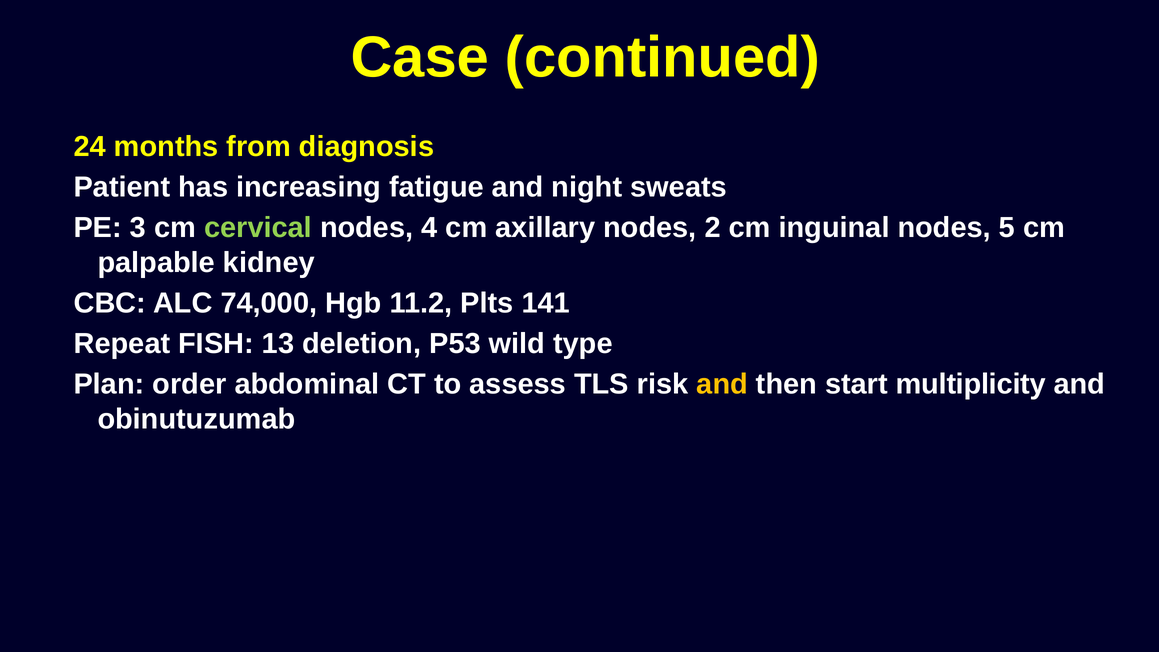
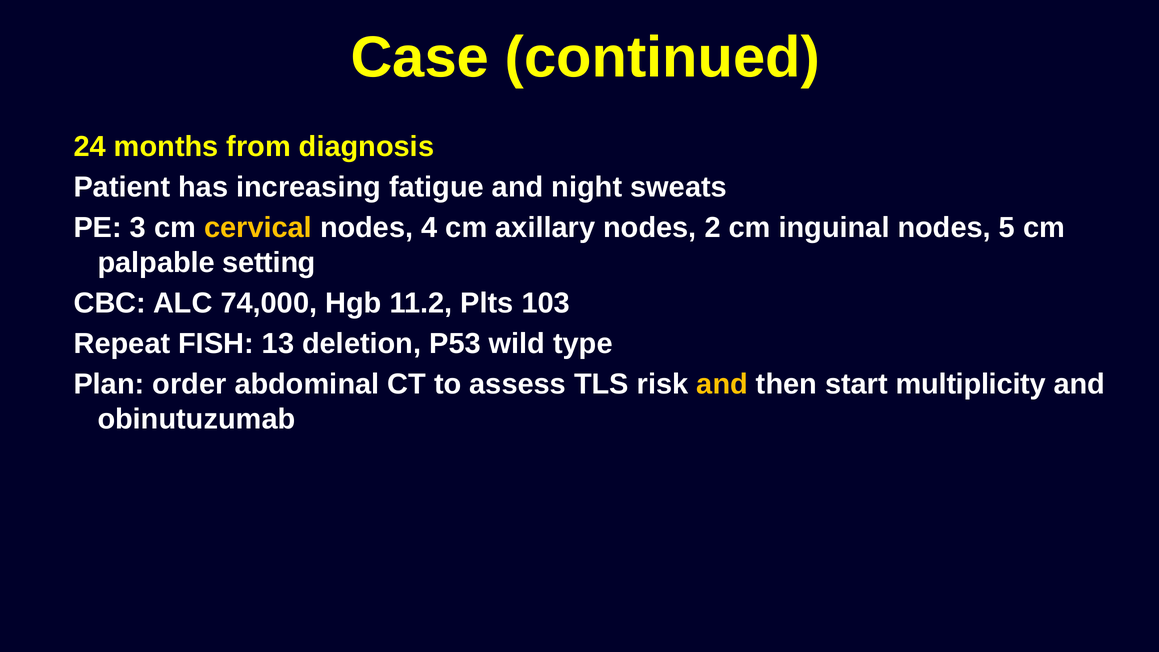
cervical colour: light green -> yellow (258, 228)
kidney: kidney -> setting (269, 263)
141: 141 -> 103 (546, 303)
